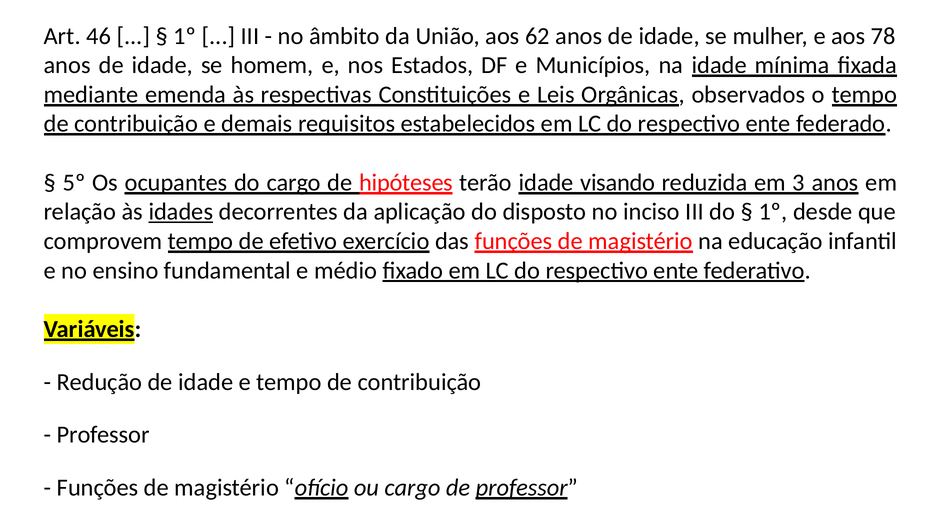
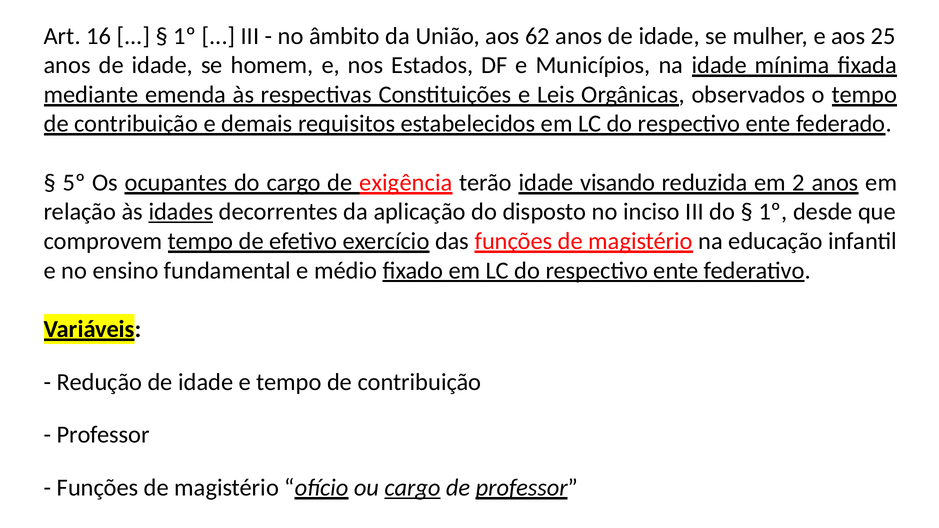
46: 46 -> 16 (99, 36)
78: 78 -> 25 (883, 36)
hipóteses: hipóteses -> exigência (406, 183)
3: 3 -> 2 (799, 183)
cargo underline: none -> present (412, 488)
